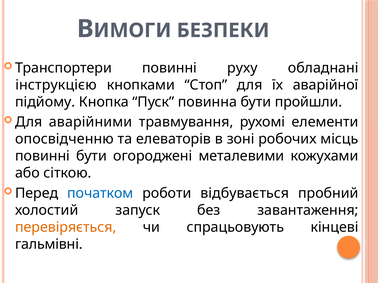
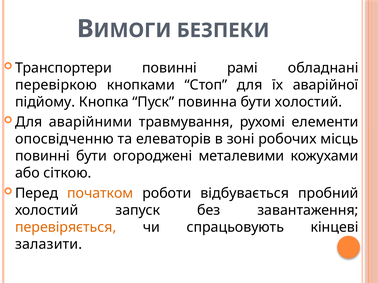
руху: руху -> рамі (242, 68)
інструкцією: інструкцією -> перевіркою (56, 85)
бути пройшли: пройшли -> холостий (308, 102)
початком colour: blue -> orange (100, 194)
гальмівні: гальмівні -> залазити (49, 245)
